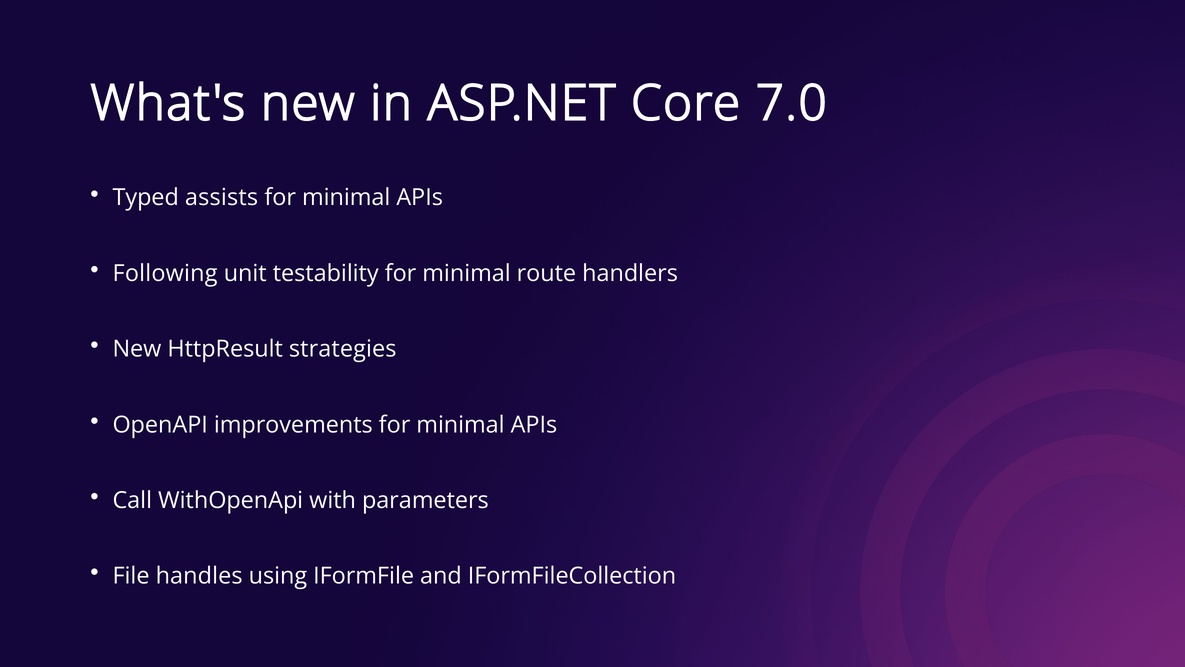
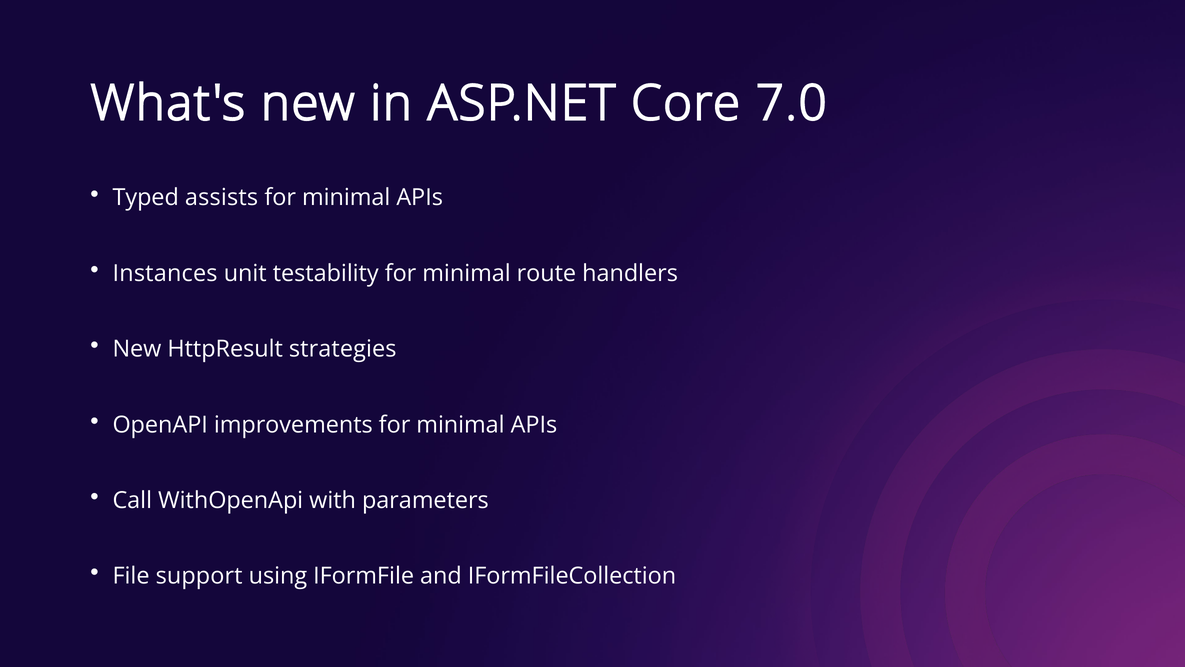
Following: Following -> Instances (165, 273)
handles: handles -> support (199, 576)
